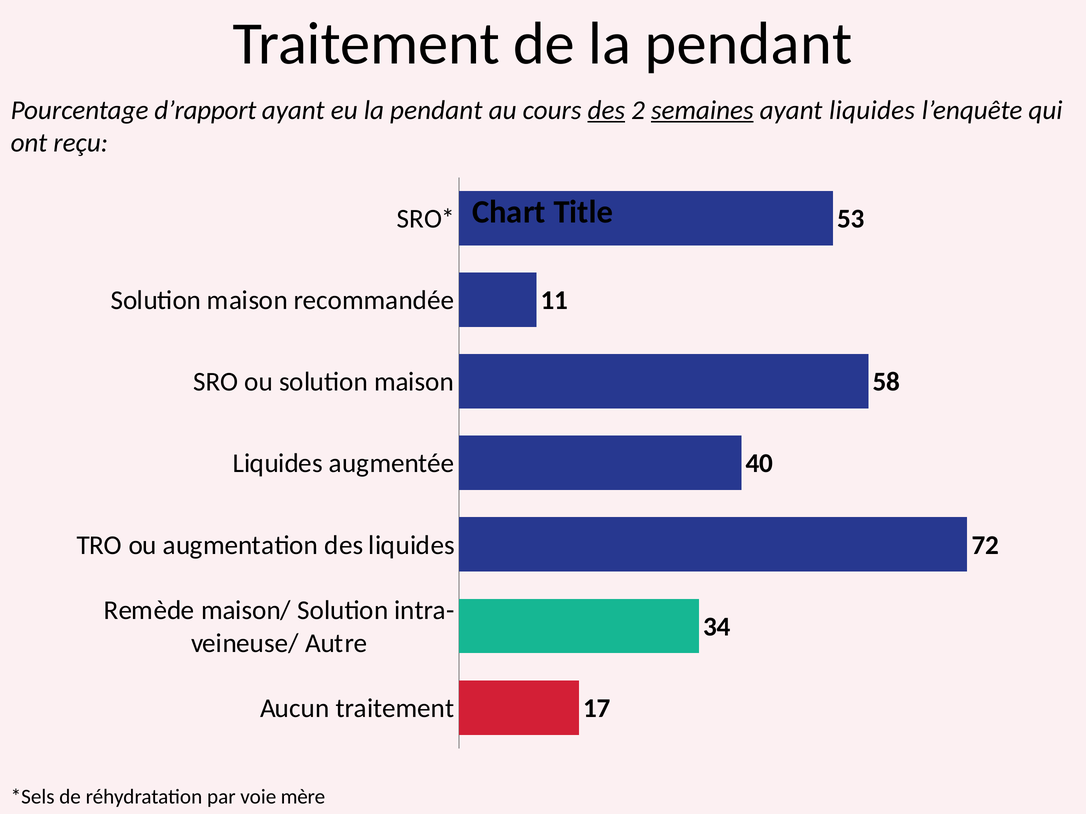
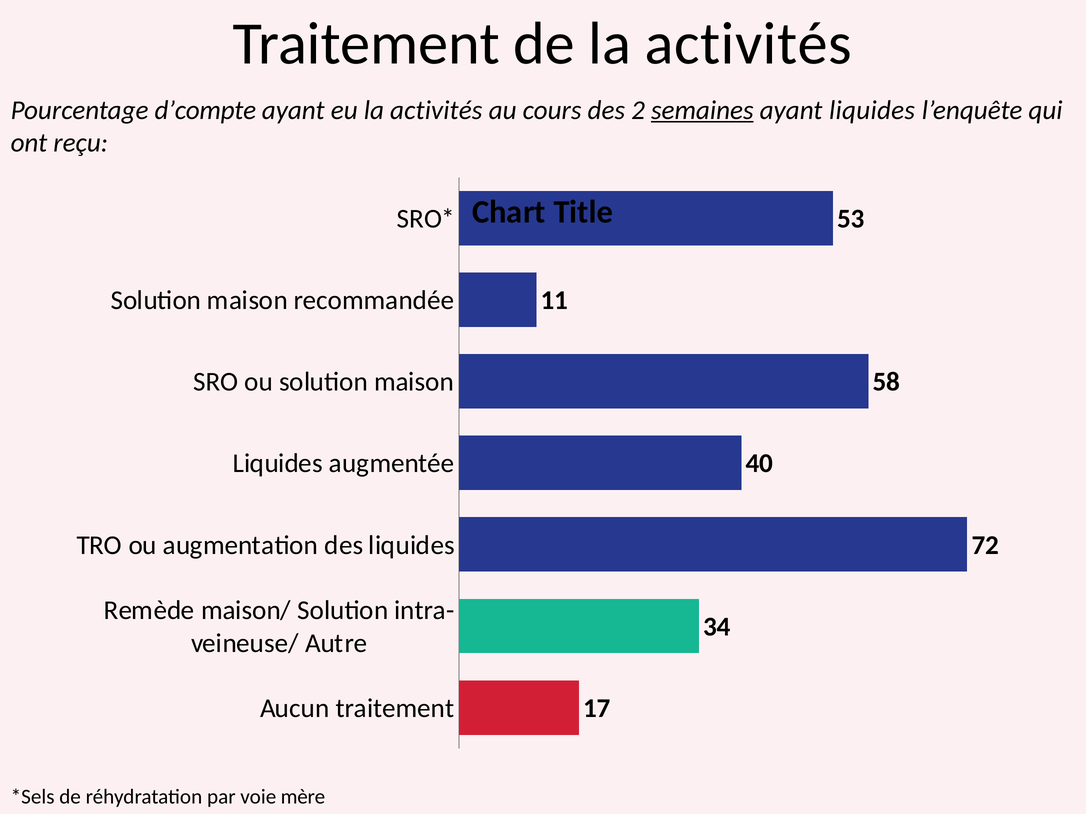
de la pendant: pendant -> activités (748, 44)
d’rapport: d’rapport -> d’compte (205, 110)
eu la pendant: pendant -> activités (436, 110)
des underline: present -> none (606, 110)
